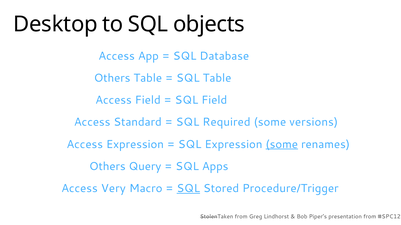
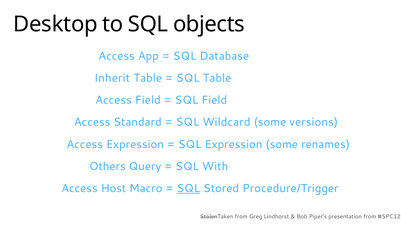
Others: Others -> Inherit (112, 78)
Required: Required -> Wildcard (226, 122)
some underline: present -> none (282, 145)
Apps: Apps -> With (215, 167)
Very: Very -> Host (113, 189)
